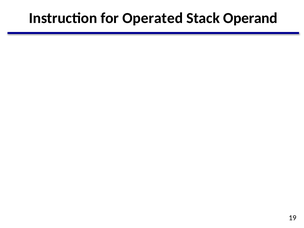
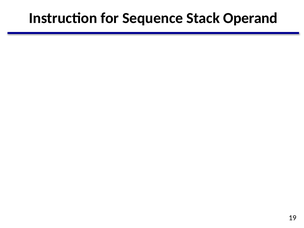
Operated: Operated -> Sequence (153, 18)
